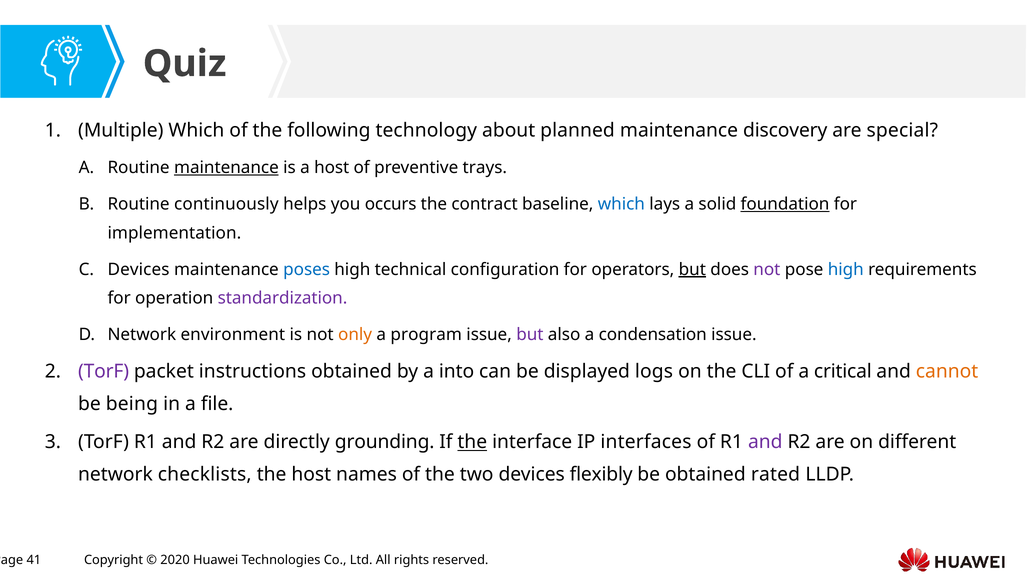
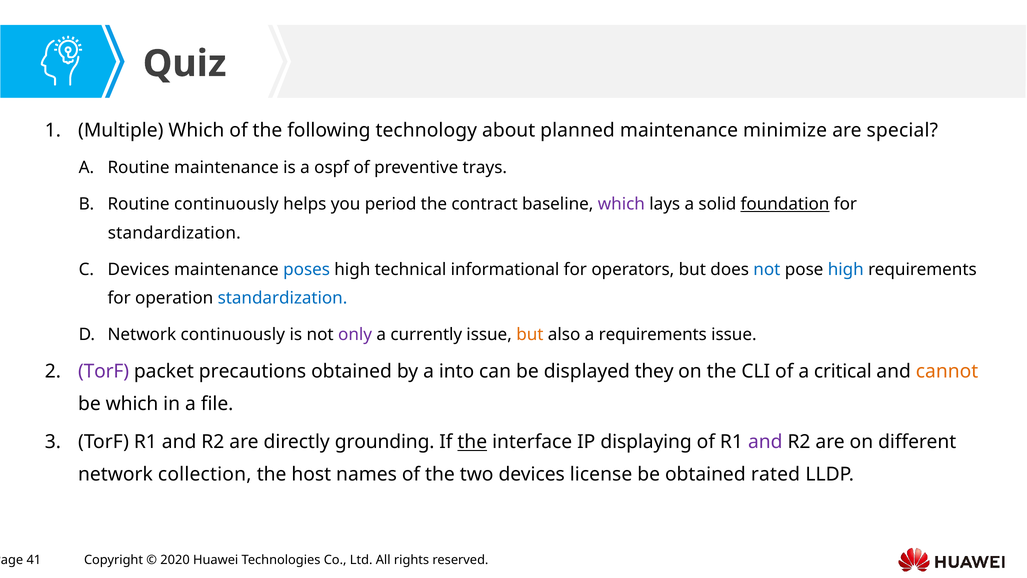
discovery: discovery -> minimize (785, 130)
maintenance underline: present -> none (226, 168)
a host: host -> ospf (332, 168)
occurs: occurs -> period (391, 204)
which colour: blue -> purple (621, 204)
implementation: implementation -> standardization (174, 233)
configuration: configuration -> informational (505, 269)
but underline: present -> none (692, 269)
not colour: purple -> blue (767, 269)
standardization colour: purple -> blue (283, 298)
Network environment: environment -> continuously (233, 334)
only colour: orange -> purple (355, 334)
program: program -> currently (426, 334)
but colour: purple -> orange (530, 334)
a condensation: condensation -> requirements (653, 334)
instructions: instructions -> precautions (252, 371)
logs: logs -> they (654, 371)
be being: being -> which (132, 404)
interfaces: interfaces -> displaying (646, 442)
checklists: checklists -> collection (205, 474)
flexibly: flexibly -> license (601, 474)
